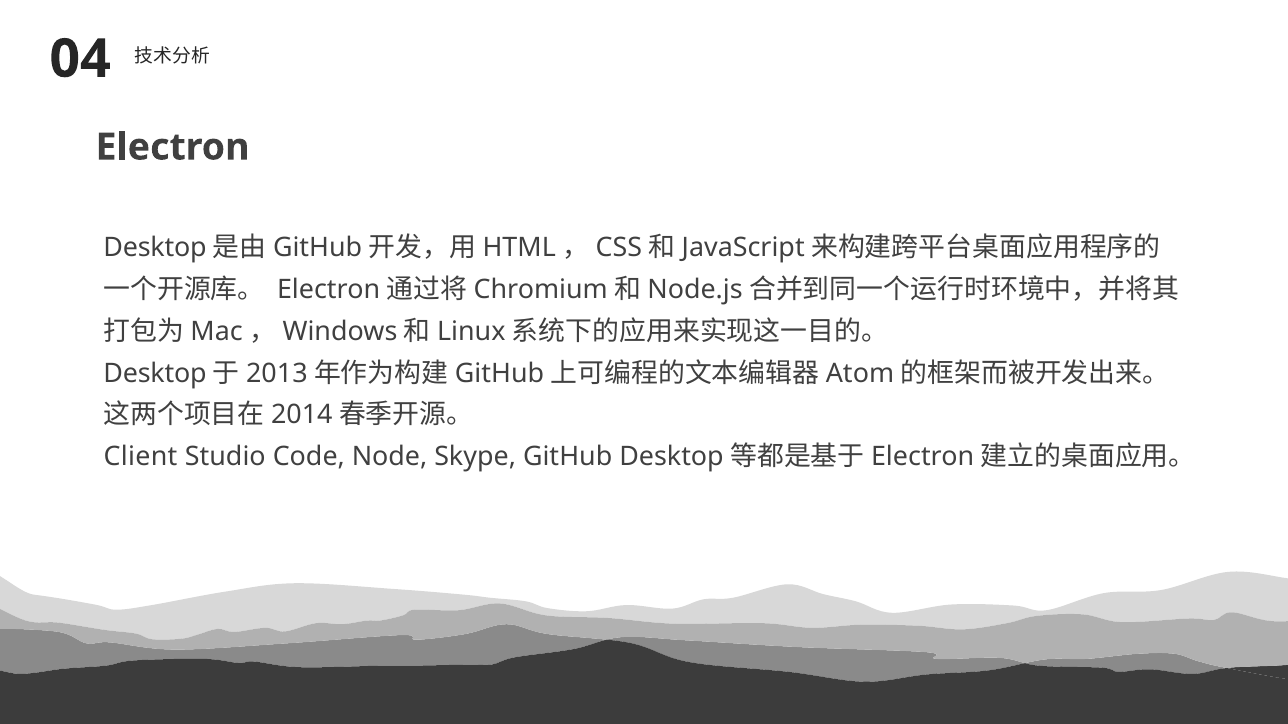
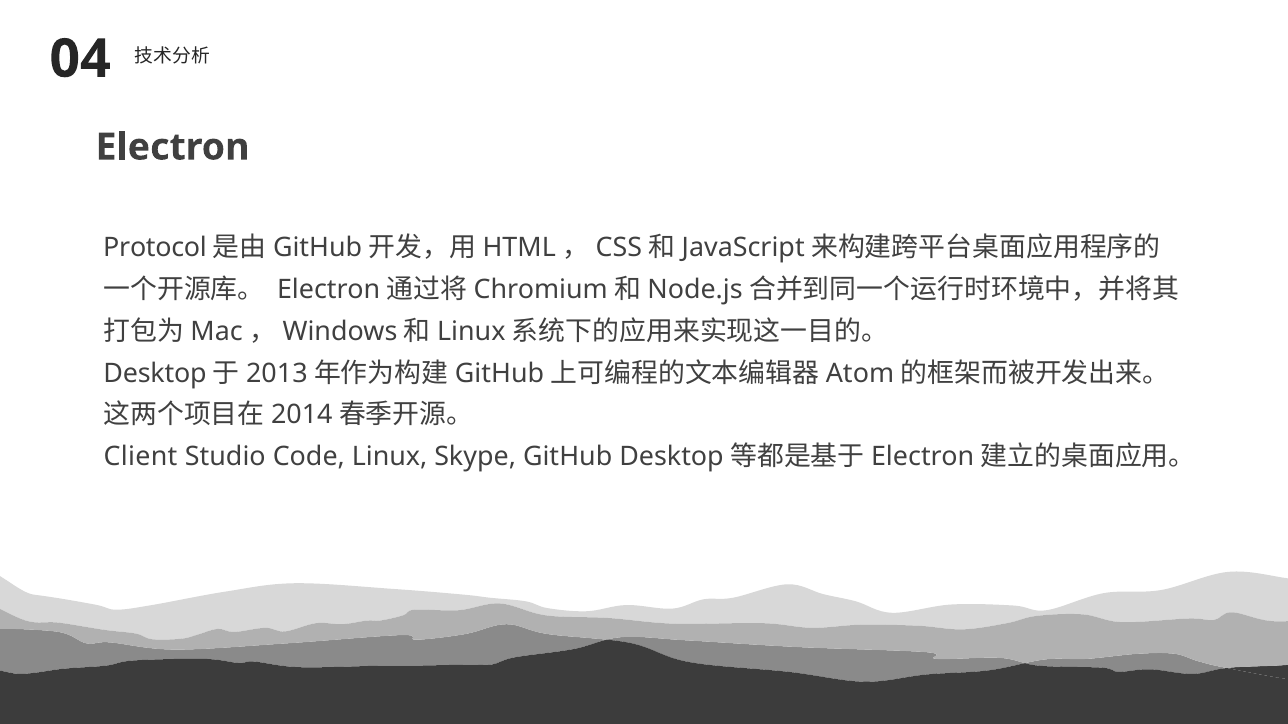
Desktop: Desktop -> Protocol (155, 248)
Code Node: Node -> Linux (390, 457)
